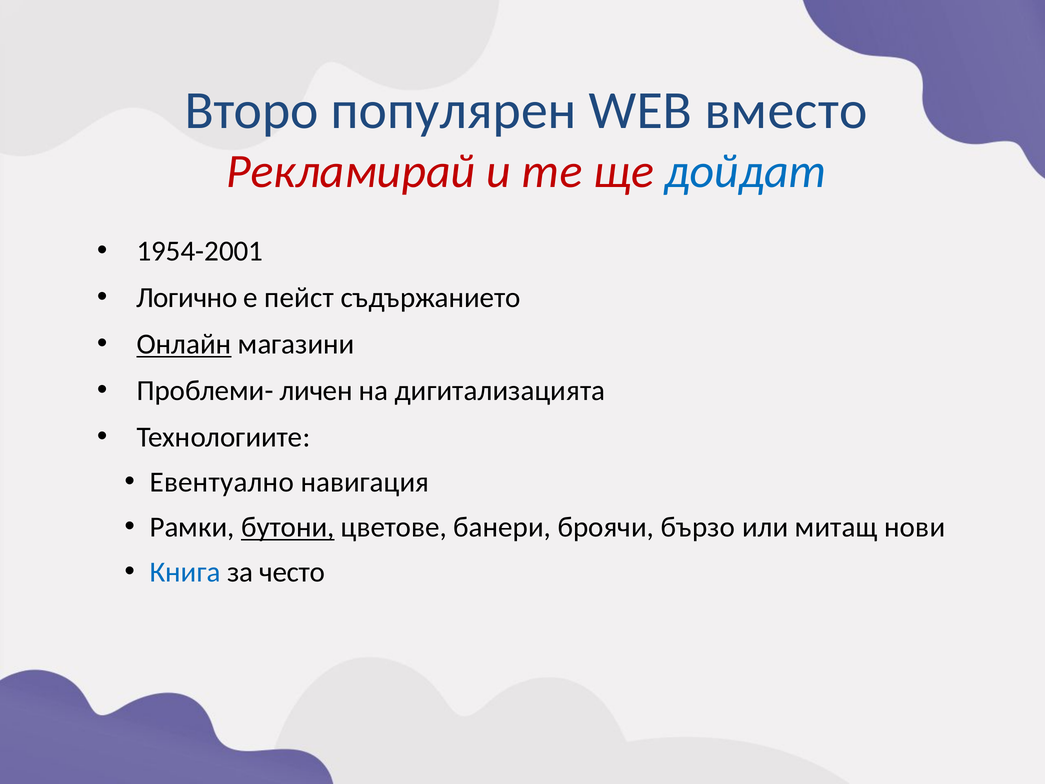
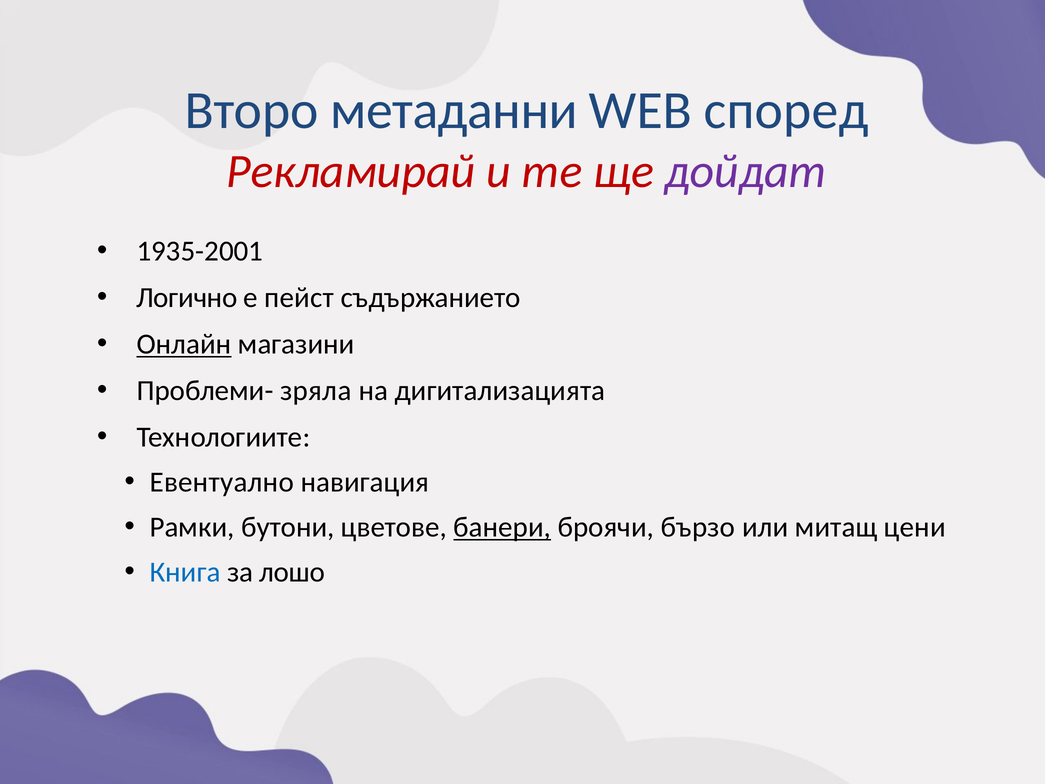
популярен: популярен -> метаданни (454, 111)
вместо: вместо -> според (786, 111)
дойдат colour: blue -> purple (746, 171)
1954-2001: 1954-2001 -> 1935-2001 (200, 251)
личен: личен -> зряла (316, 391)
бутони underline: present -> none (288, 527)
банери underline: none -> present (502, 527)
нови: нови -> цени (915, 527)
често: често -> лошо (292, 572)
